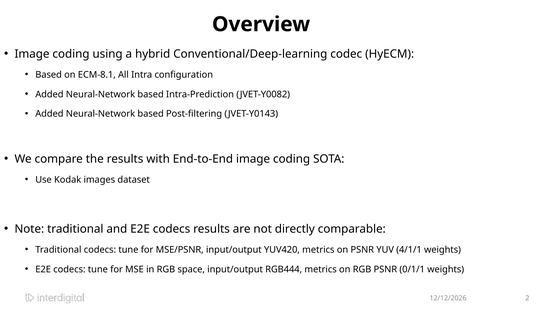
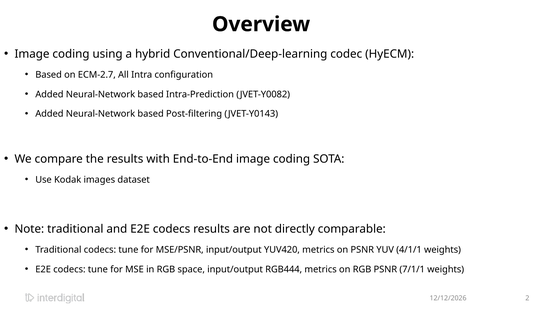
ECM-8.1: ECM-8.1 -> ECM-2.7 (97, 75)
0/1/1: 0/1/1 -> 7/1/1 (412, 269)
